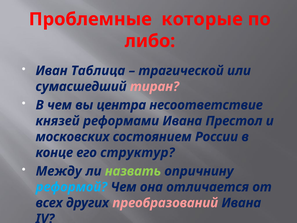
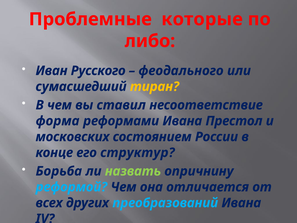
Таблица: Таблица -> Русского (98, 71)
трагической: трагической -> феодального (181, 71)
тиран colour: pink -> yellow (155, 86)
центра: центра -> ставил (121, 105)
князей: князей -> форма (58, 121)
Между: Между -> Борьба (59, 171)
преобразований colour: pink -> light blue (165, 203)
